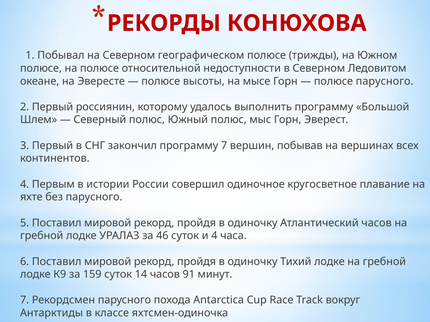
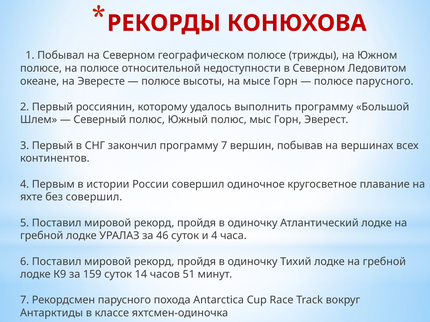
без парусного: парусного -> совершил (94, 197)
Атлантический часов: часов -> лодке (377, 223)
91: 91 -> 51 (189, 275)
